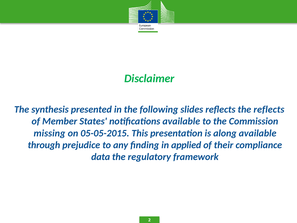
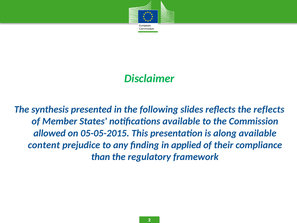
missing: missing -> allowed (50, 133)
through: through -> content (44, 145)
data: data -> than (101, 157)
